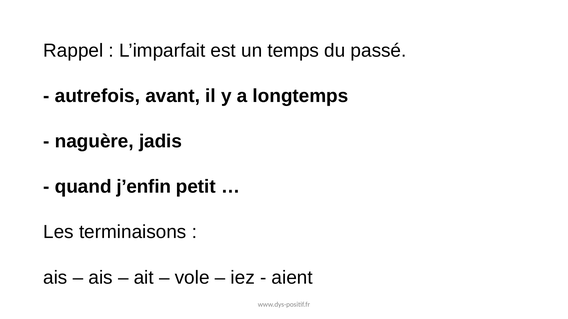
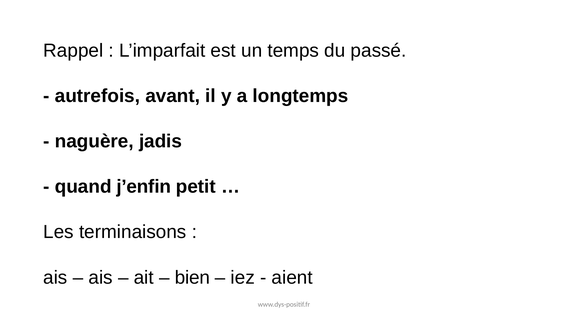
vole: vole -> bien (192, 278)
